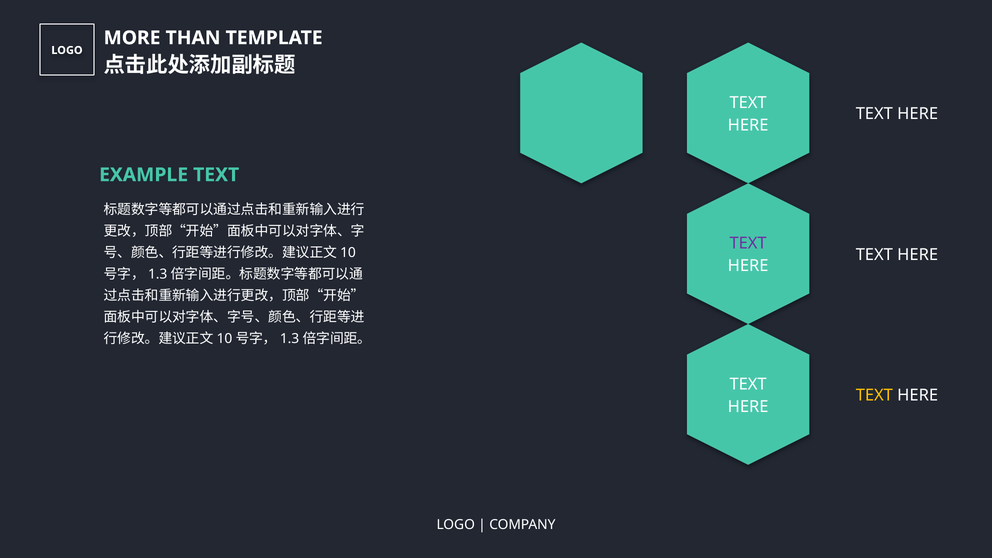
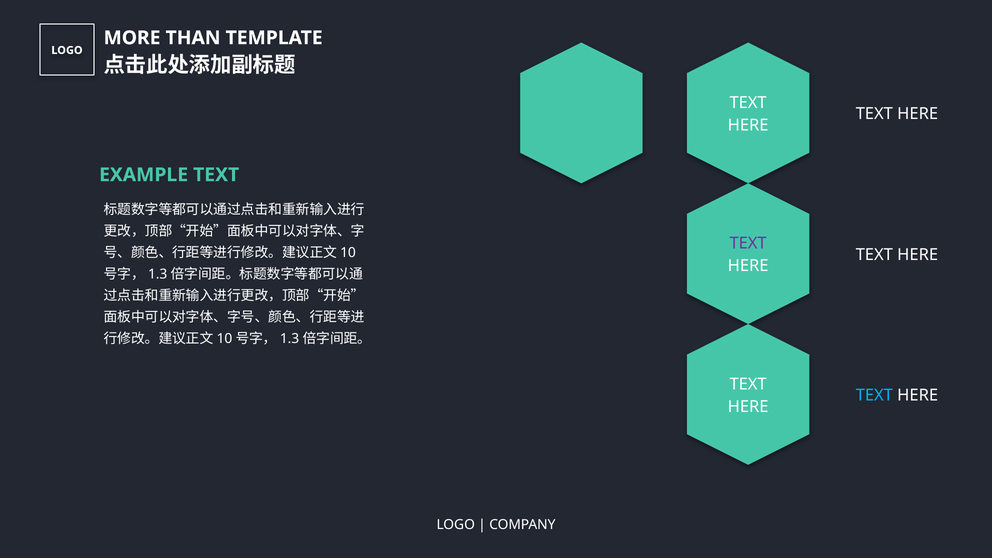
TEXT colour: yellow -> light blue (874, 395)
